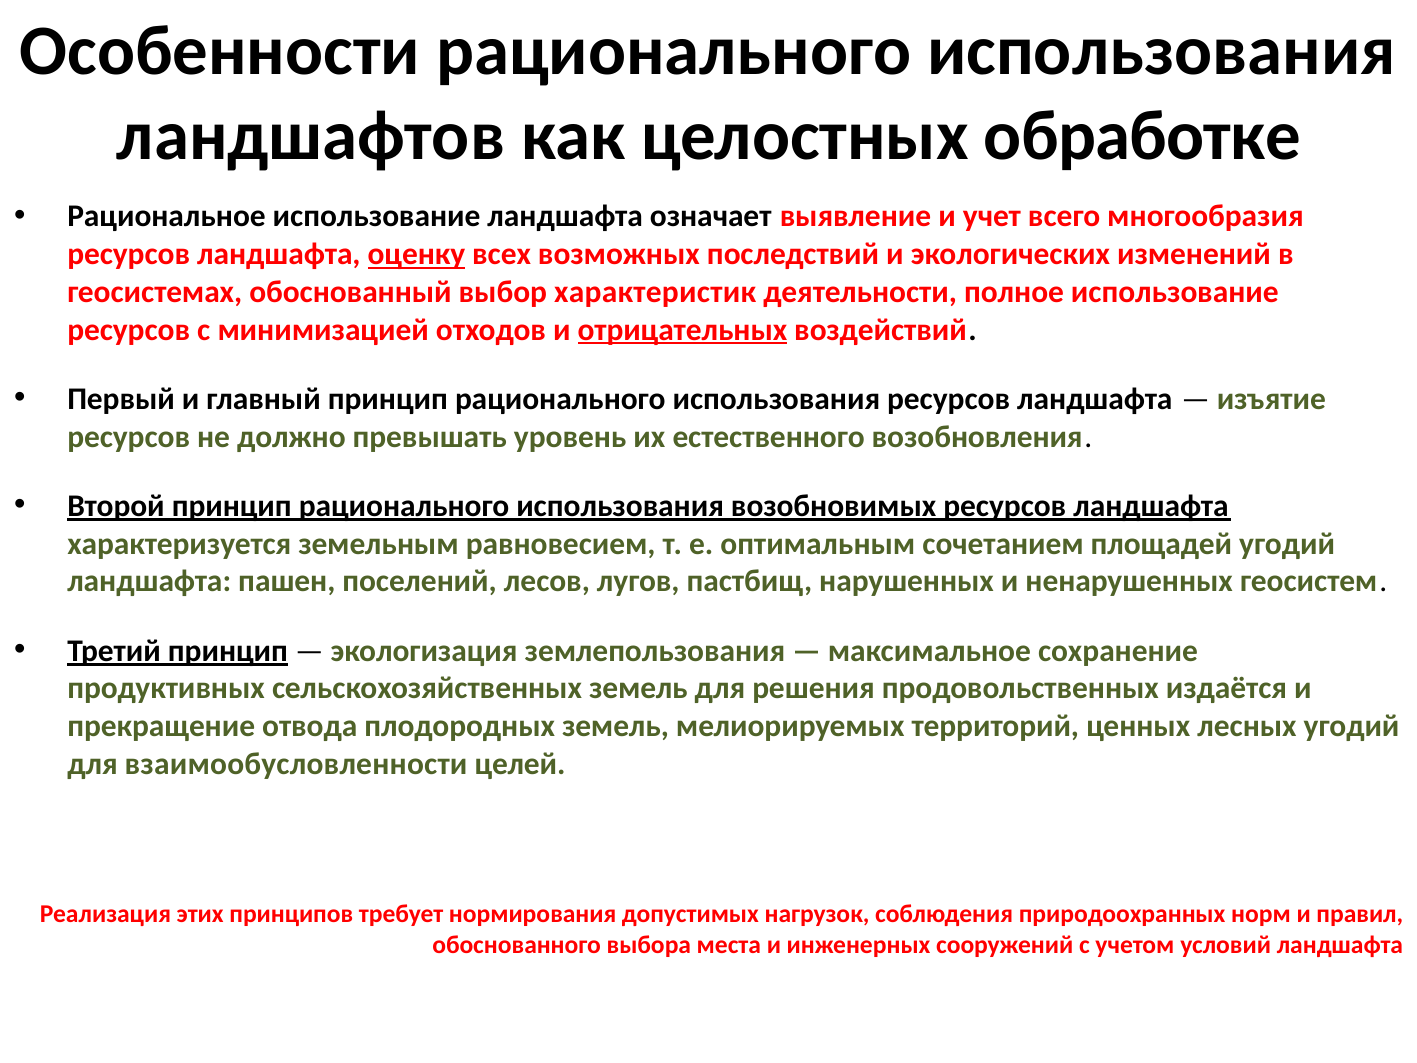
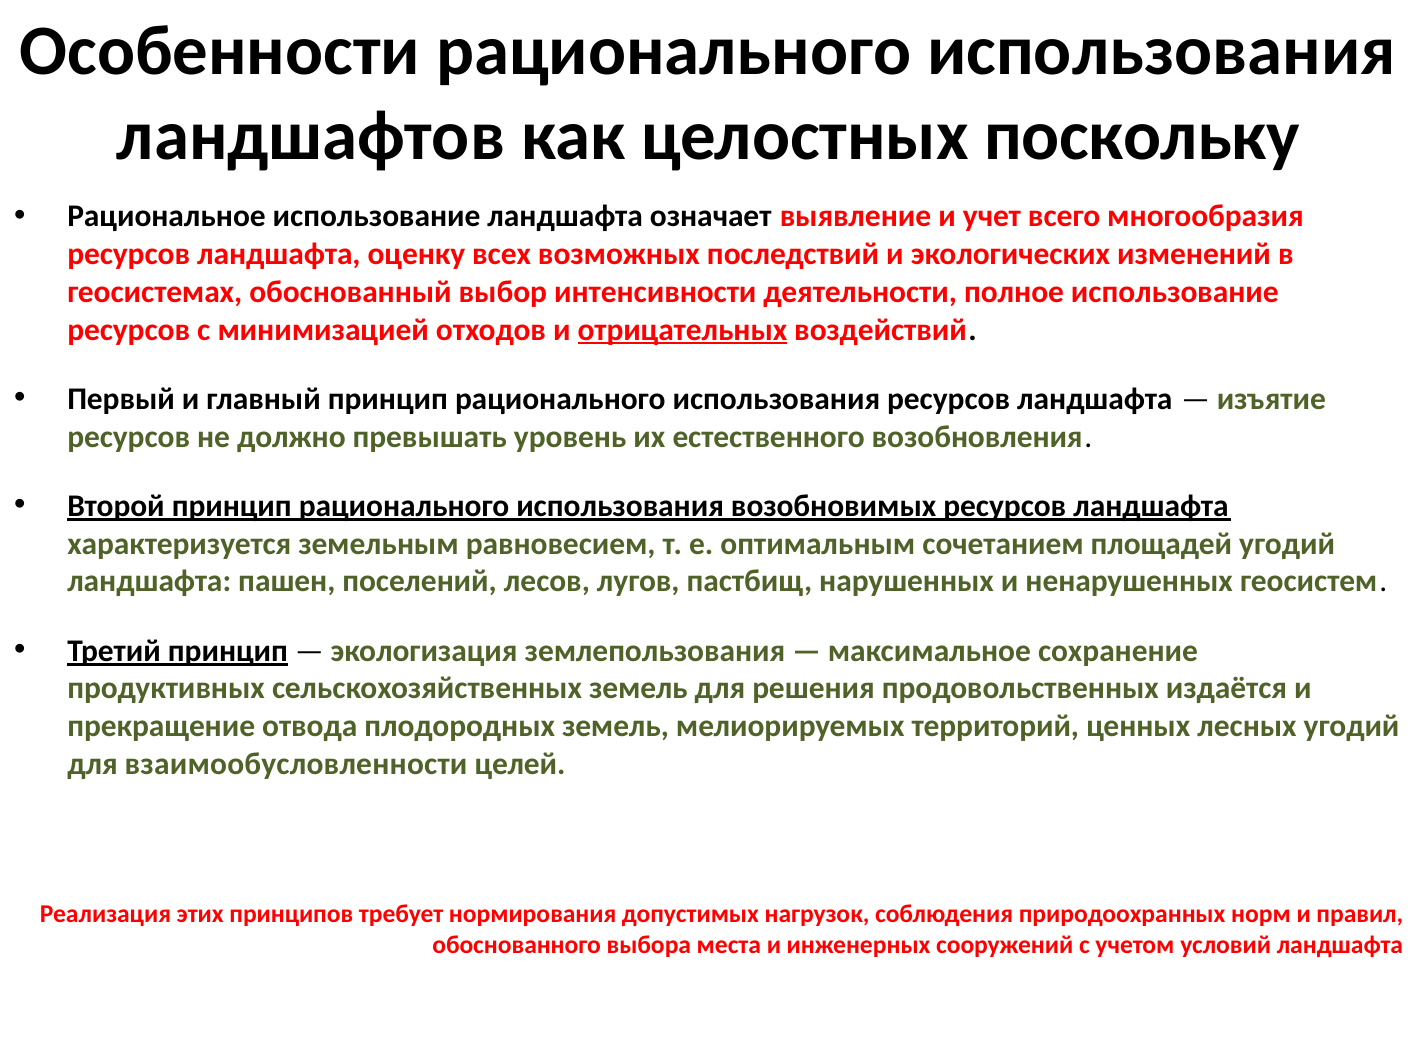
обработке: обработке -> поскольку (1142, 136)
оценку underline: present -> none (416, 254)
характеристик: характеристик -> интенсивности (655, 292)
